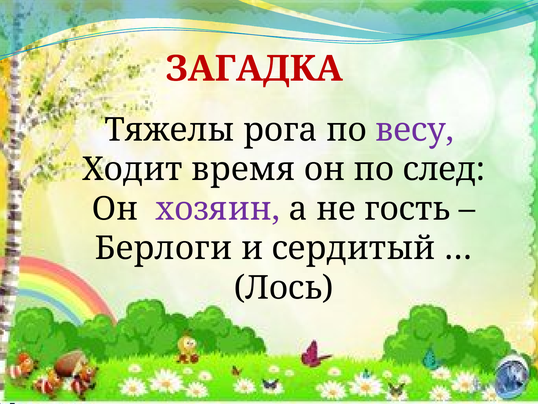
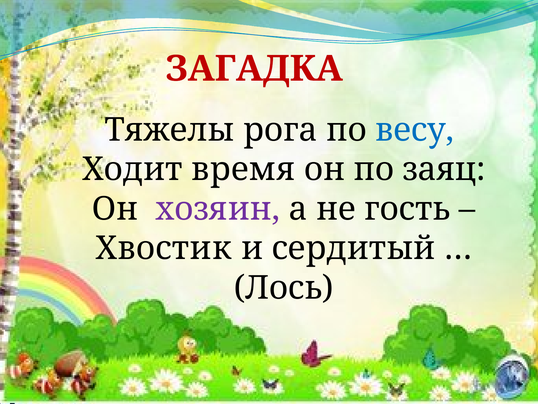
весу colour: purple -> blue (415, 130)
след: след -> заяц (444, 169)
Берлоги: Берлоги -> Хвостик (163, 248)
